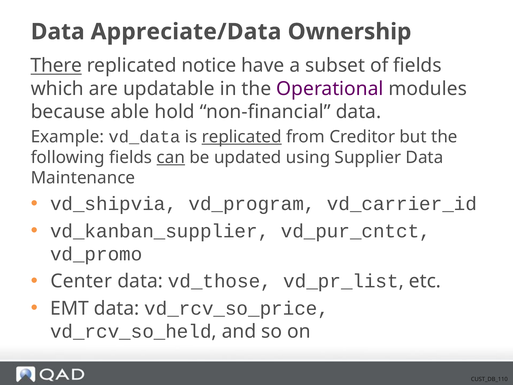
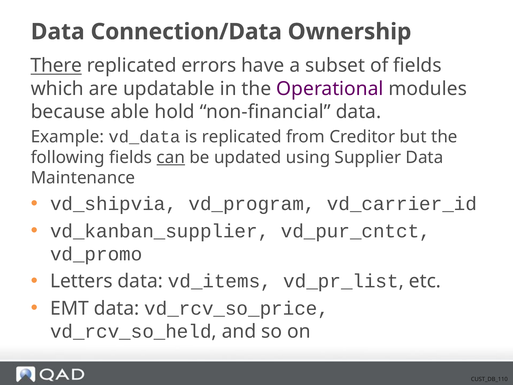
Appreciate/Data: Appreciate/Data -> Connection/Data (186, 32)
notice: notice -> errors (209, 65)
replicated underline: present -> none (242, 137)
Center: Center -> Letters (81, 281)
vd_those: vd_those -> vd_items (220, 281)
